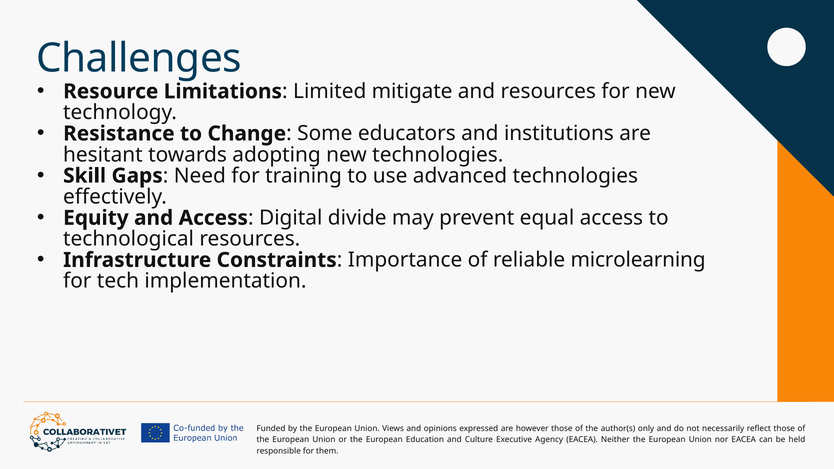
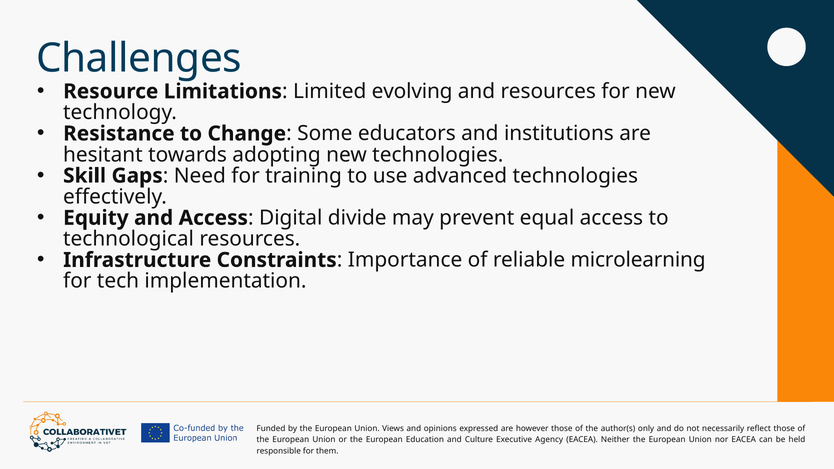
mitigate: mitigate -> evolving (412, 91)
